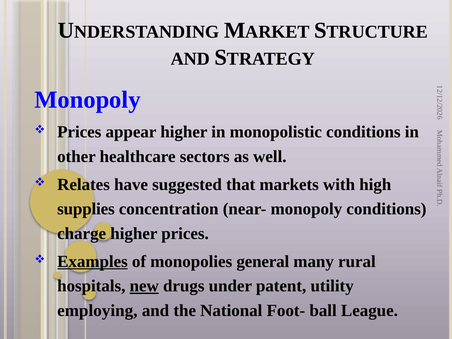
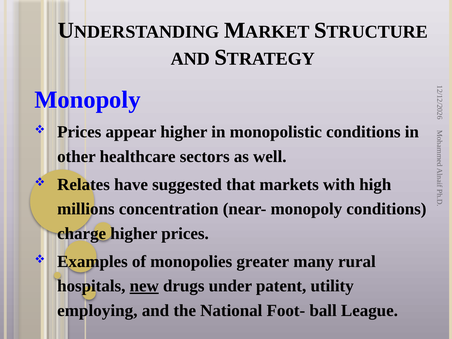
supplies: supplies -> millions (86, 209)
Examples underline: present -> none (92, 262)
general: general -> greater (263, 262)
